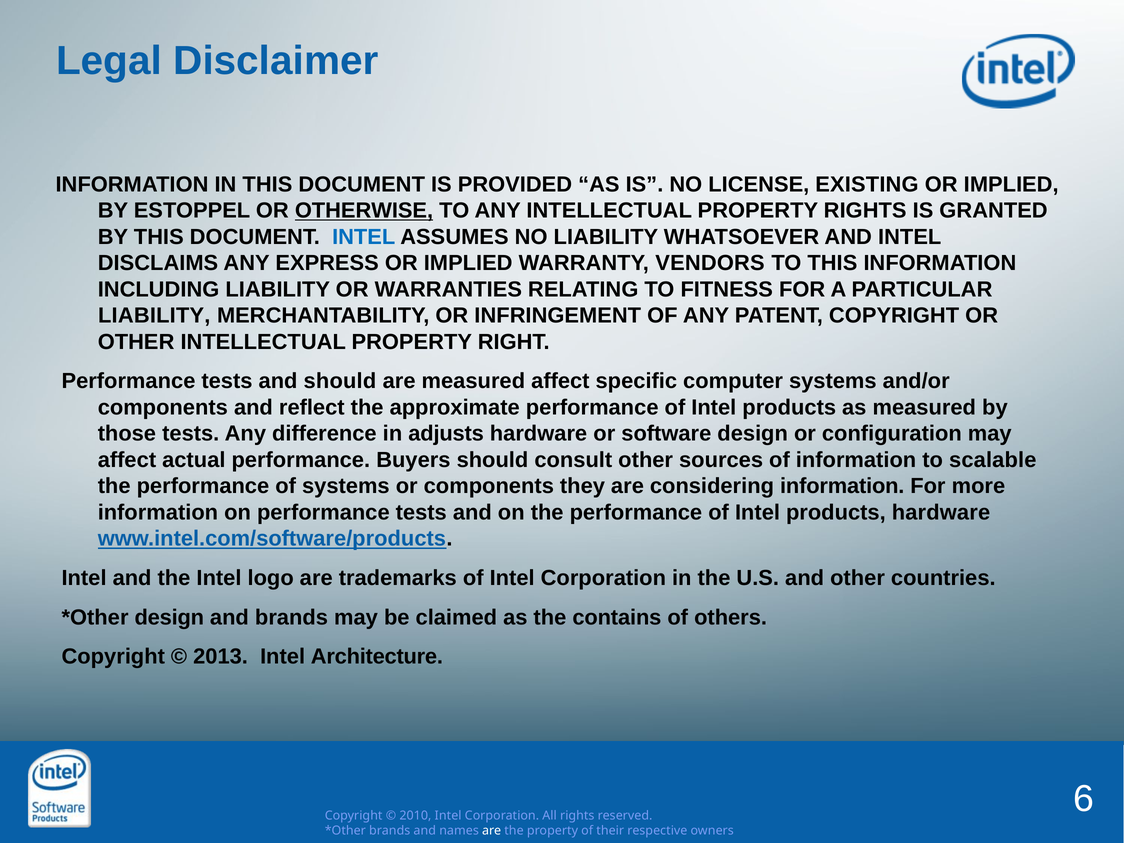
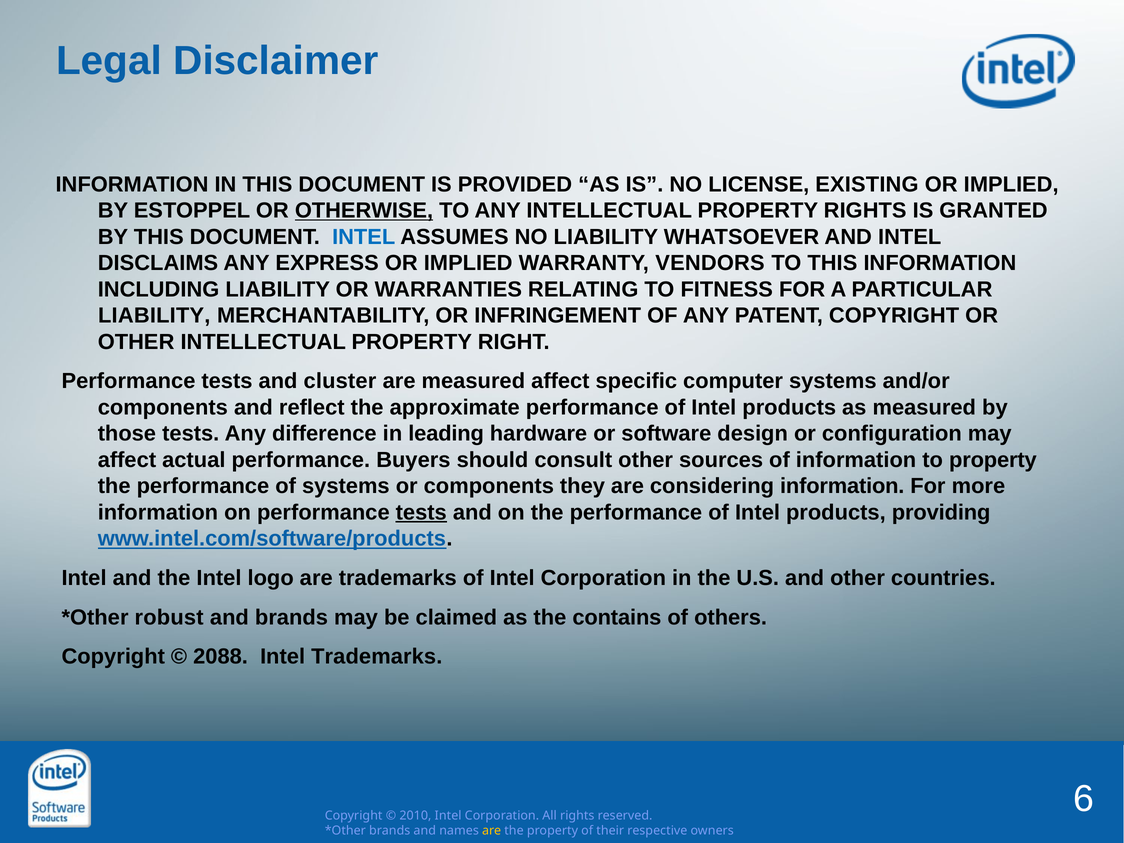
and should: should -> cluster (340, 381)
adjusts: adjusts -> leading (446, 434)
to scalable: scalable -> property (993, 460)
tests underline: none -> present (421, 512)
products hardware: hardware -> providing (941, 512)
design: design -> robust (169, 617)
2013: 2013 -> 2088 (221, 657)
Intel Architecture: Architecture -> Trademarks (377, 657)
are colour: white -> yellow (492, 831)
